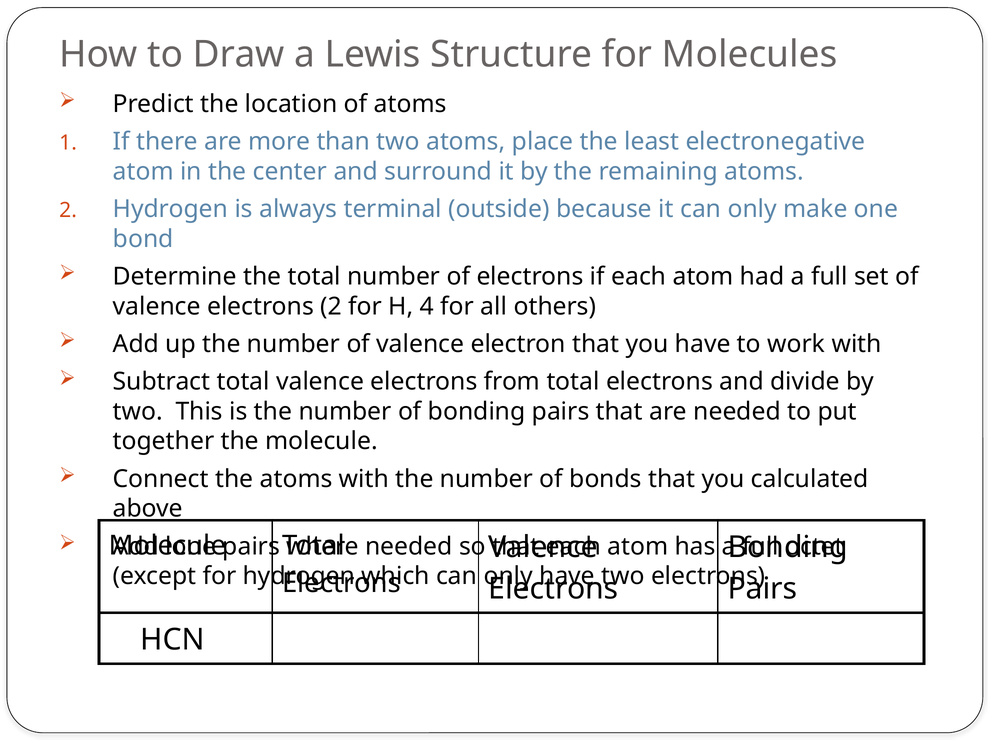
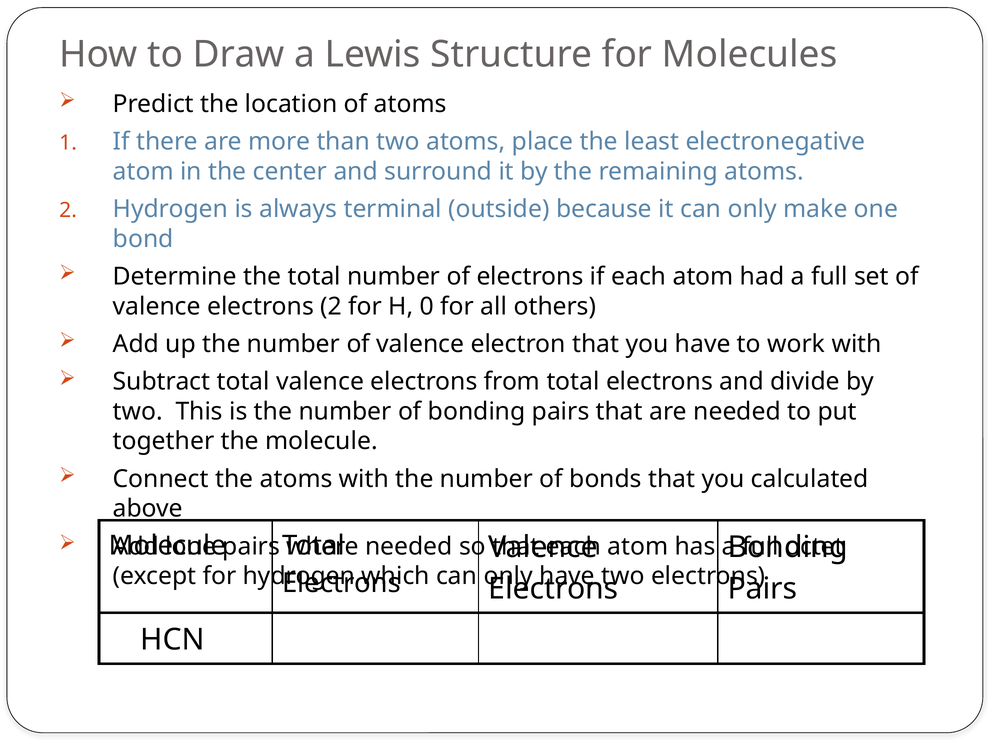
4: 4 -> 0 (427, 306)
